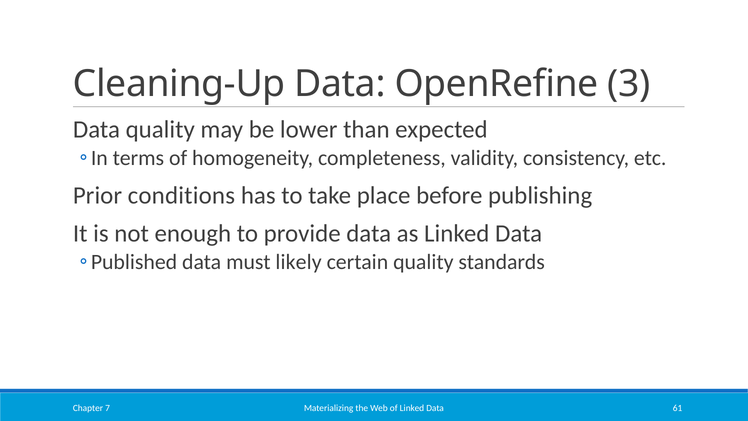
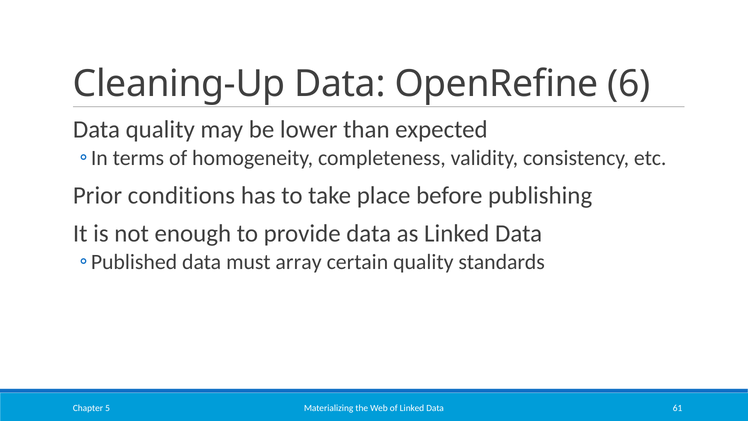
3: 3 -> 6 (629, 84)
likely: likely -> array (299, 262)
7: 7 -> 5 (108, 408)
